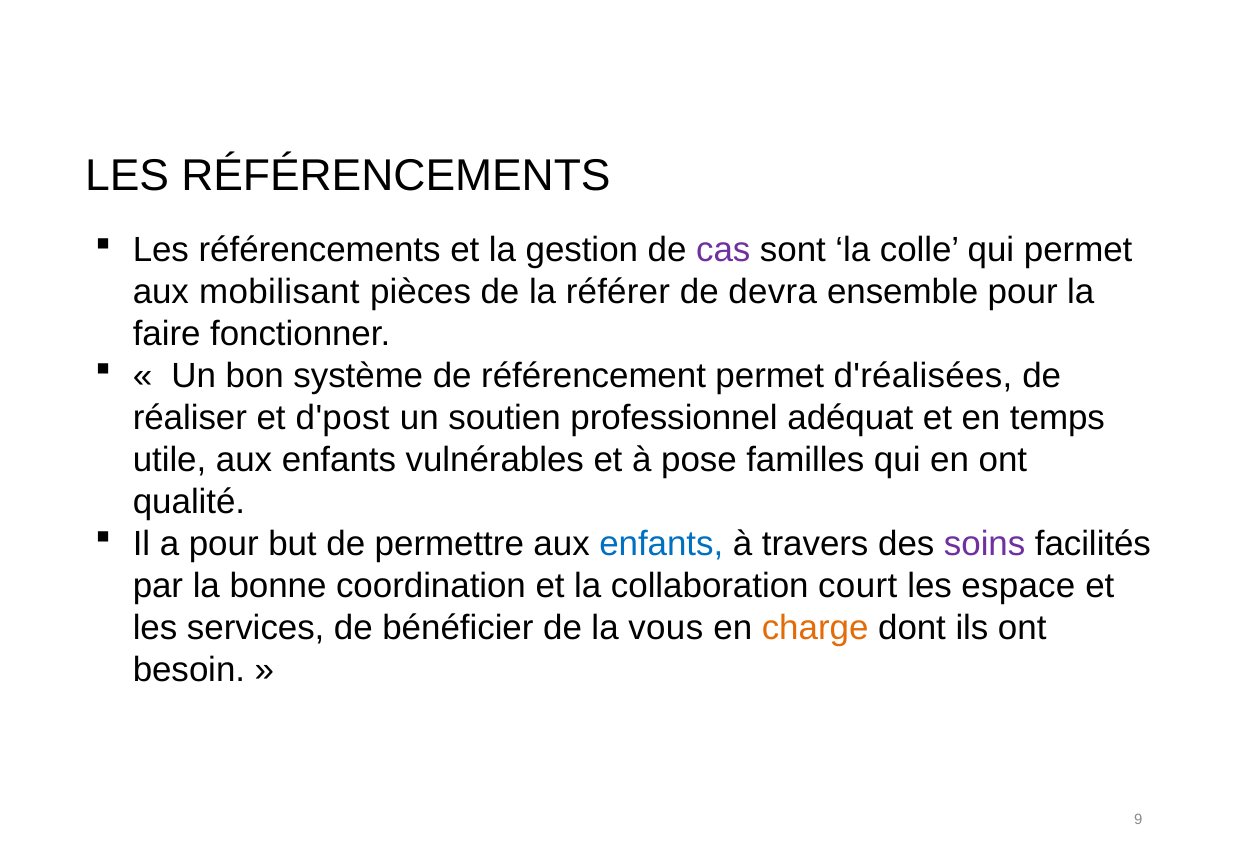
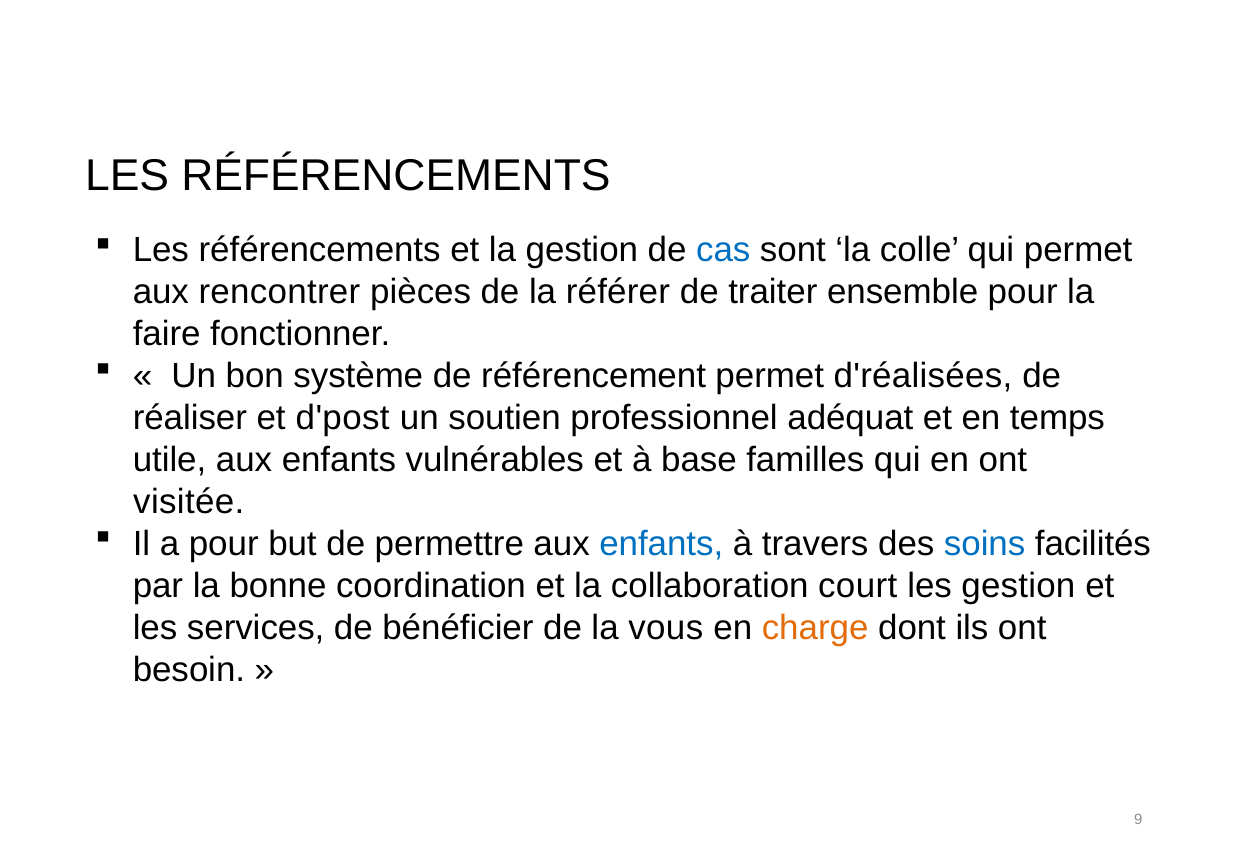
cas colour: purple -> blue (723, 250)
mobilisant: mobilisant -> rencontrer (279, 292)
devra: devra -> traiter (773, 292)
pose: pose -> base (699, 460)
qualité: qualité -> visitée (189, 502)
soins colour: purple -> blue (985, 544)
les espace: espace -> gestion (1018, 586)
